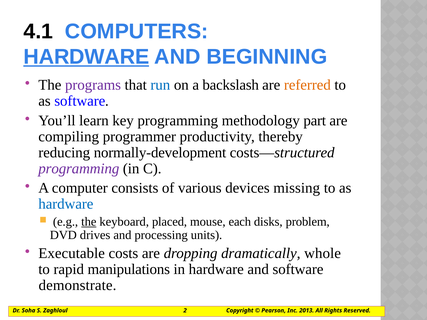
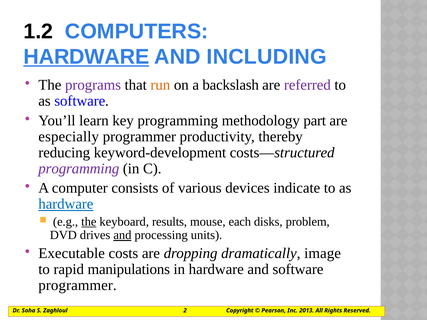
4.1: 4.1 -> 1.2 (38, 31)
BEGINNING: BEGINNING -> INCLUDING (267, 57)
run colour: blue -> orange (160, 85)
referred colour: orange -> purple (307, 85)
compiling: compiling -> especially (69, 137)
normally-development: normally-development -> keyword-development (160, 153)
missing: missing -> indicate (297, 188)
hardware underline: none -> present (66, 204)
placed: placed -> results (170, 222)
and underline: none -> present (122, 235)
whole: whole -> image (323, 254)
demonstrate: demonstrate -> programmer (78, 286)
